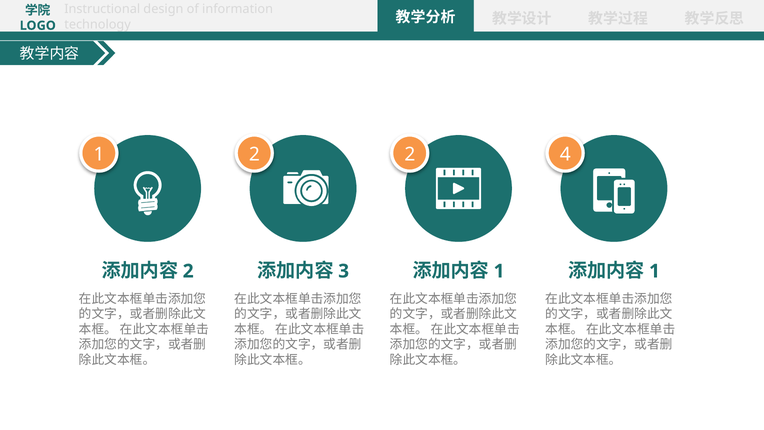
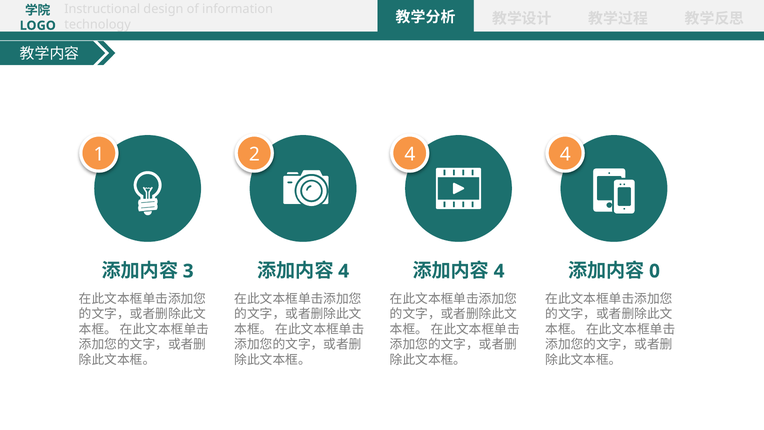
2 2: 2 -> 4 (410, 154)
2: 2 -> 3 (188, 271)
3: 3 -> 4 (344, 271)
1: 1 -> 4 (499, 271)
1: 1 -> 0 (655, 271)
